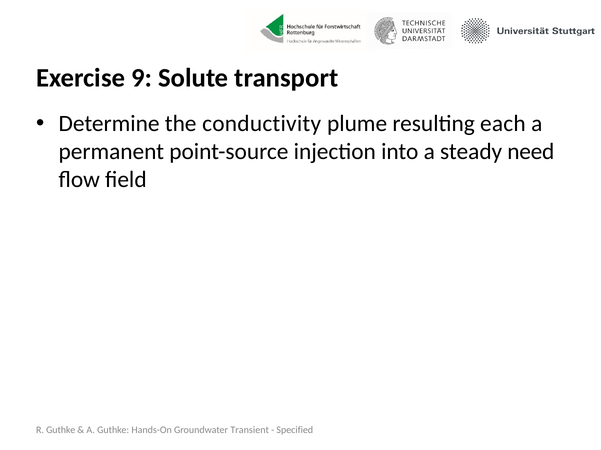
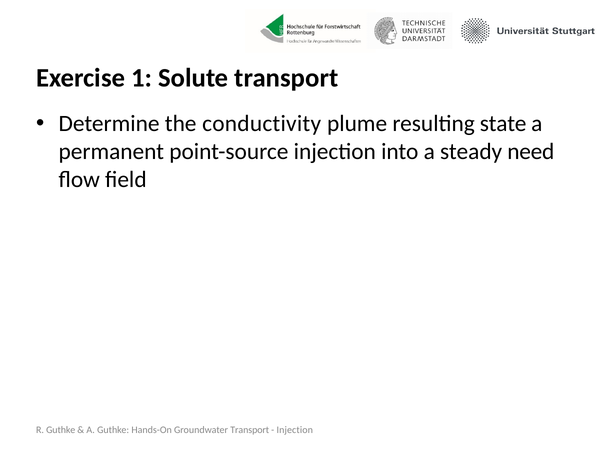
9: 9 -> 1 (142, 78)
each: each -> state (503, 124)
Groundwater Transient: Transient -> Transport (250, 430)
Specified: Specified -> Injection (295, 430)
